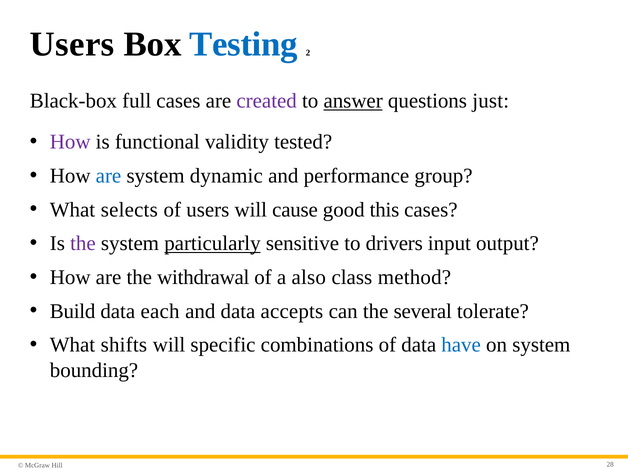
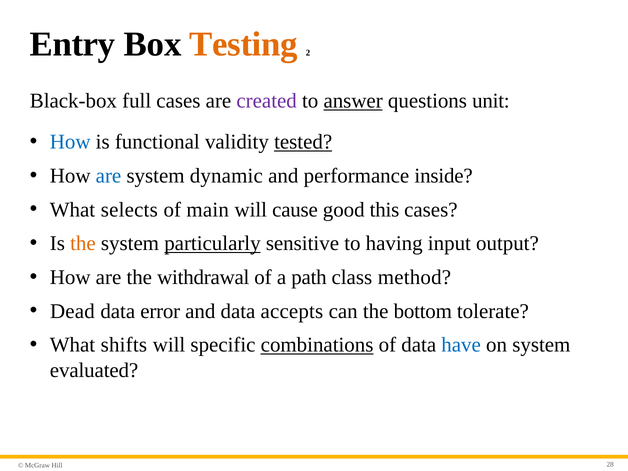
Users: Users -> Entry (73, 44)
Testing colour: blue -> orange (244, 44)
just: just -> unit (491, 101)
How colour: purple -> blue (70, 142)
tested underline: none -> present (303, 142)
group: group -> inside (444, 176)
of users: users -> main (208, 210)
the colour: purple -> orange (83, 243)
drivers: drivers -> having (394, 243)
also: also -> path (309, 277)
Build: Build -> Dead (72, 311)
each: each -> error (160, 311)
several: several -> bottom (423, 311)
combinations underline: none -> present (317, 345)
bounding: bounding -> evaluated (94, 370)
